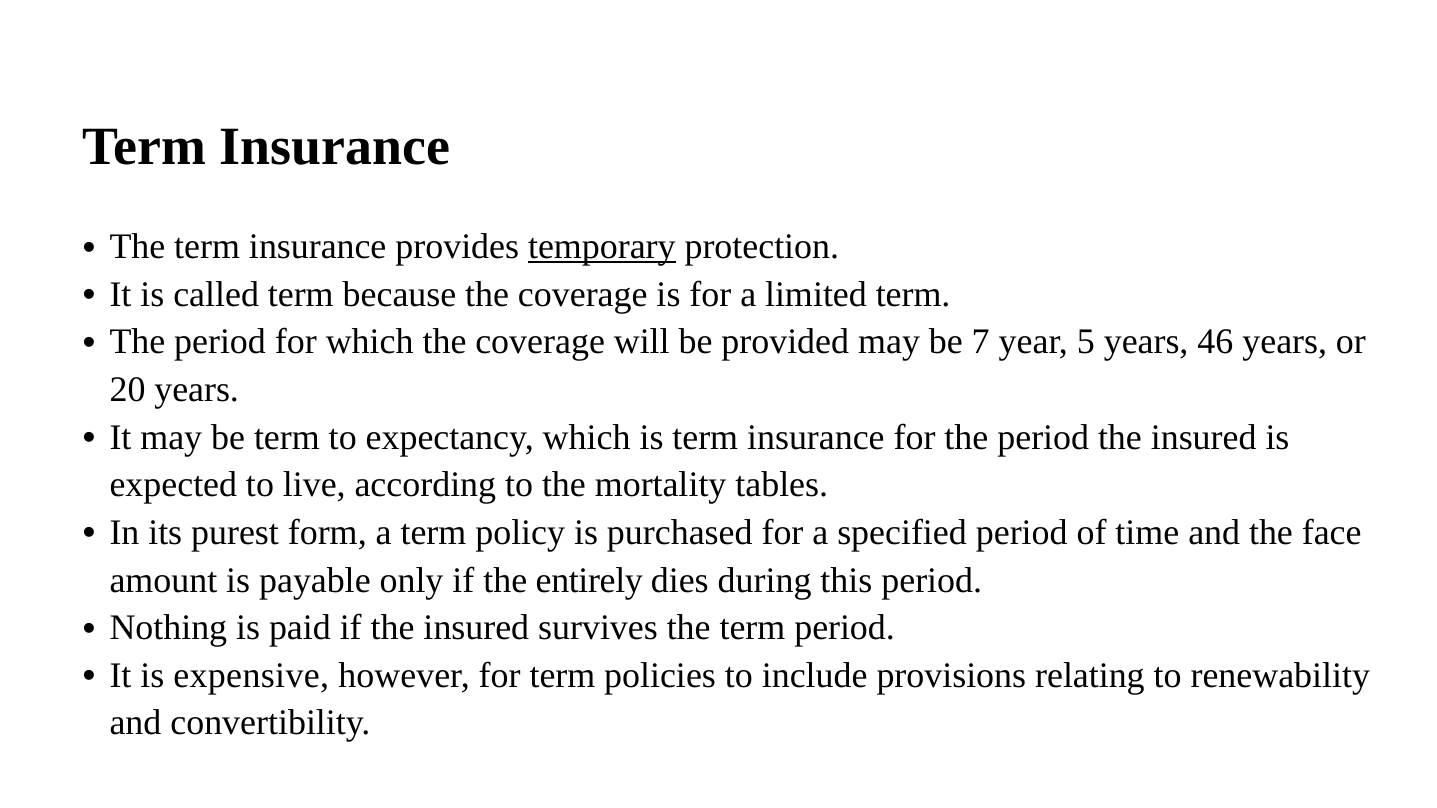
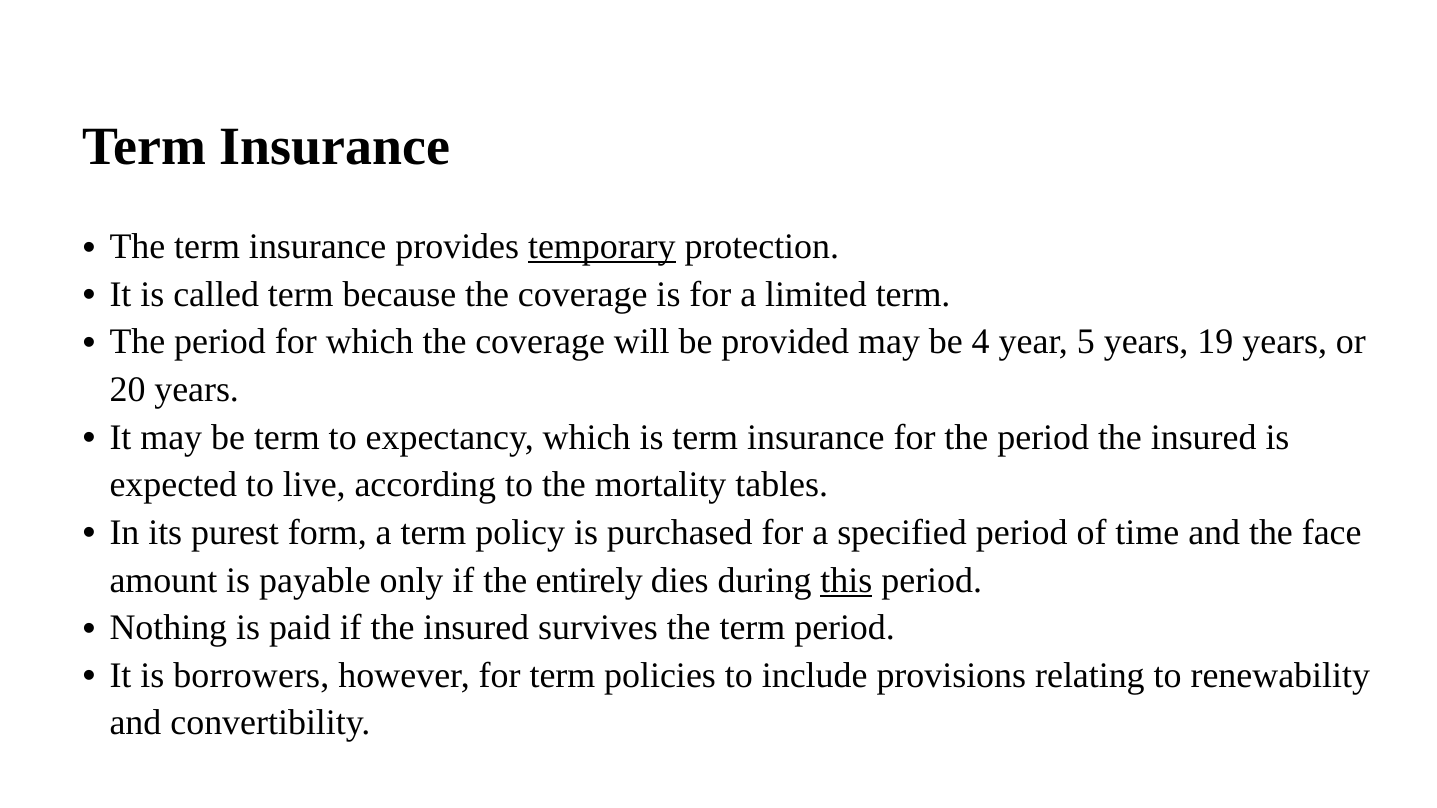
7: 7 -> 4 (981, 342)
46: 46 -> 19 (1215, 342)
this underline: none -> present (846, 580)
expensive: expensive -> borrowers (251, 676)
